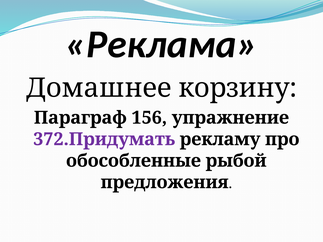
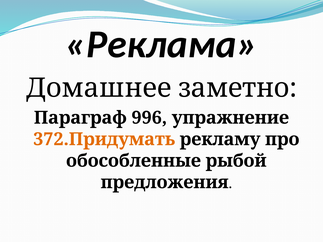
корзину: корзину -> заметно (238, 88)
156: 156 -> 996 (149, 118)
372.Придумать colour: purple -> orange (104, 139)
